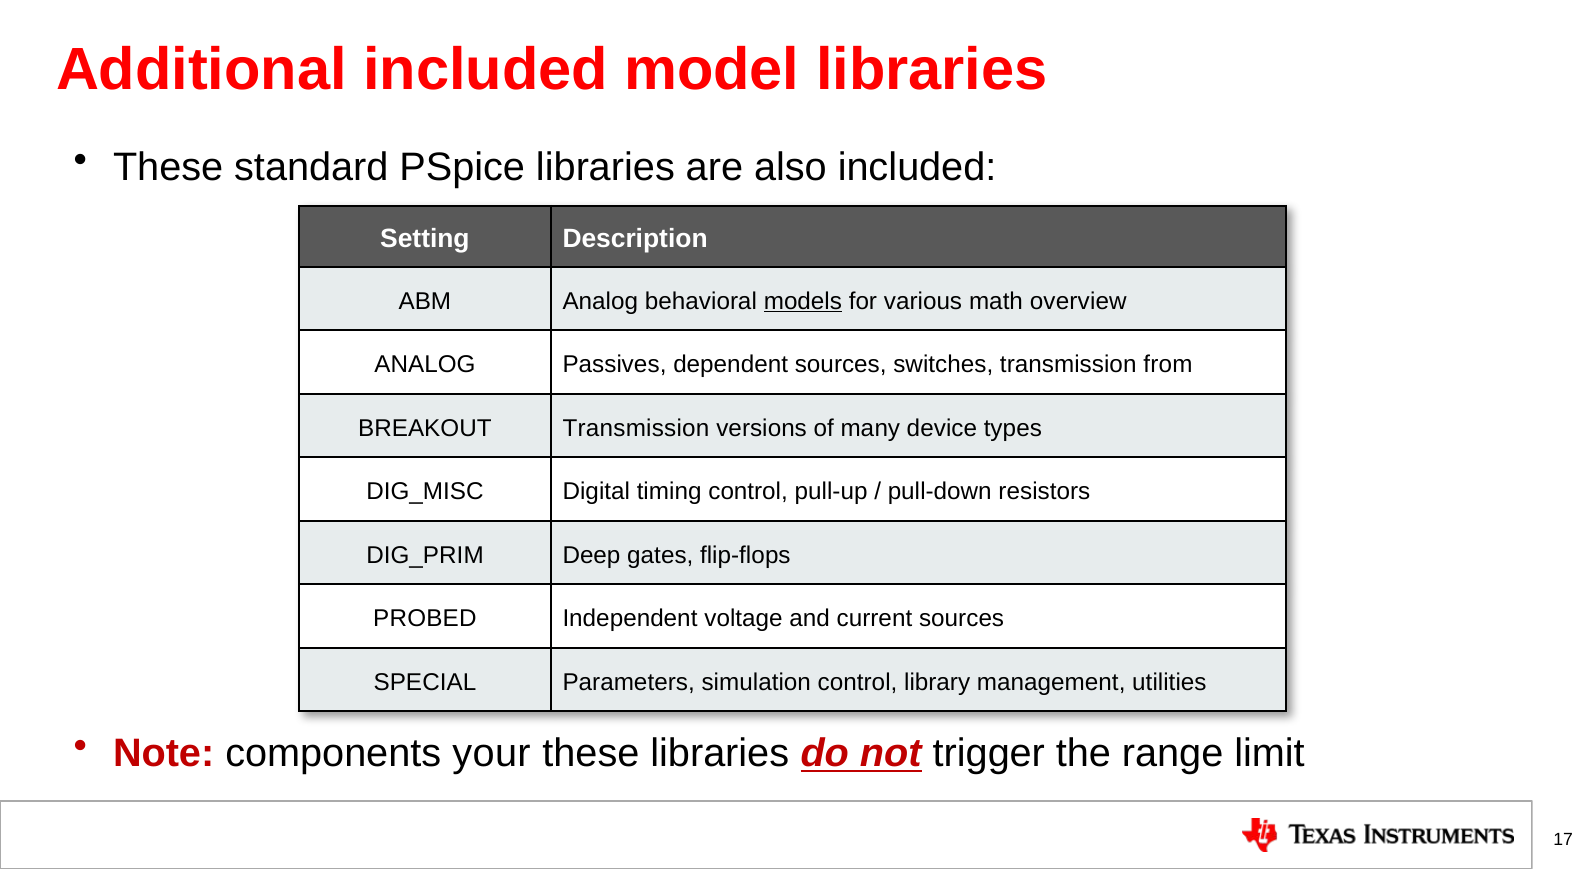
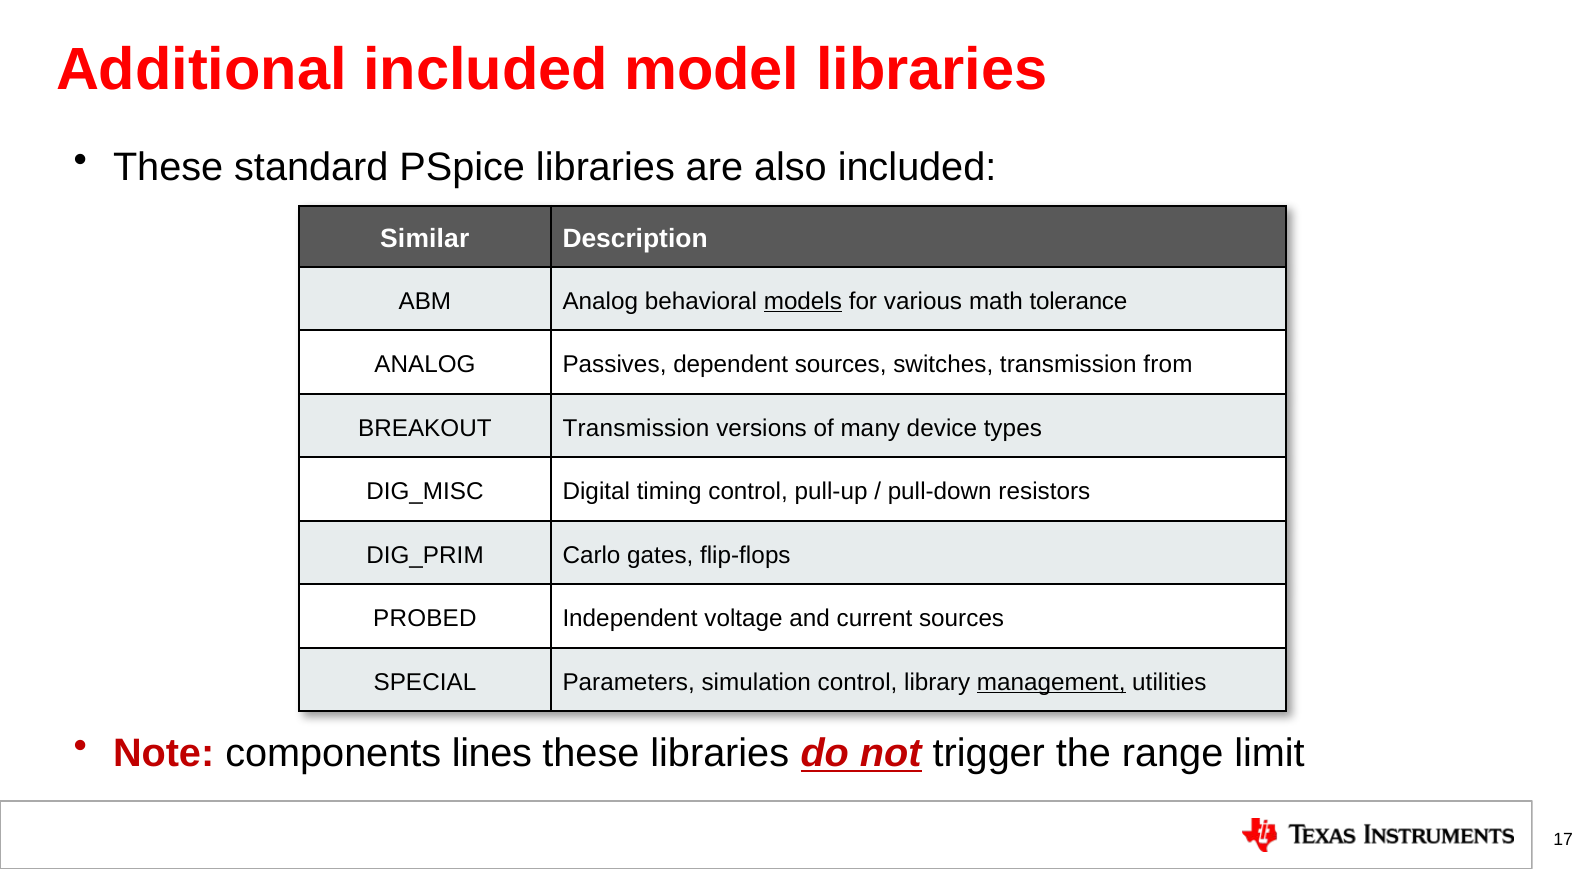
Setting: Setting -> Similar (425, 239)
overview: overview -> tolerance (1078, 301)
Deep: Deep -> Carlo (591, 555)
management underline: none -> present (1051, 682)
your: your -> lines (492, 753)
